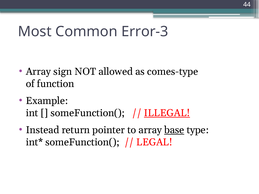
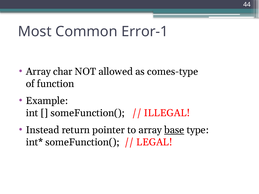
Error-3: Error-3 -> Error-1 (145, 32)
sign: sign -> char (63, 72)
ILLEGAL underline: present -> none (167, 113)
